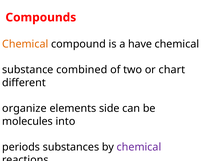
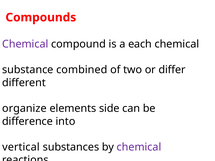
Chemical colour: orange -> purple (25, 44)
have: have -> each (140, 44)
chart: chart -> differ (172, 70)
molecules: molecules -> difference (27, 121)
periods: periods -> vertical (21, 147)
